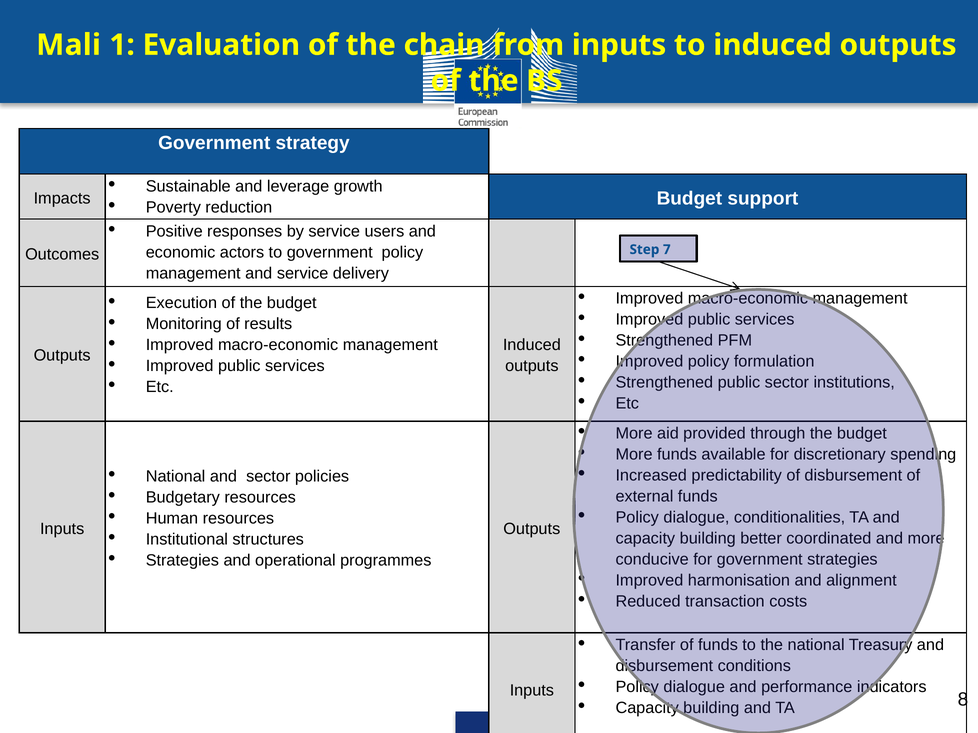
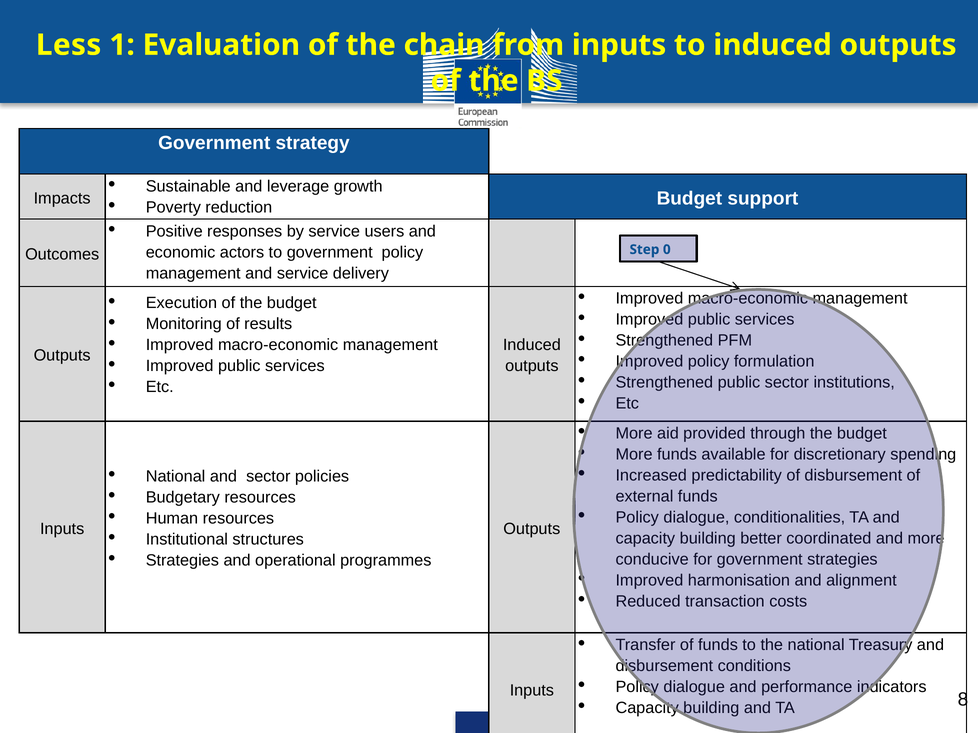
Mali: Mali -> Less (69, 45)
7: 7 -> 0 (667, 250)
